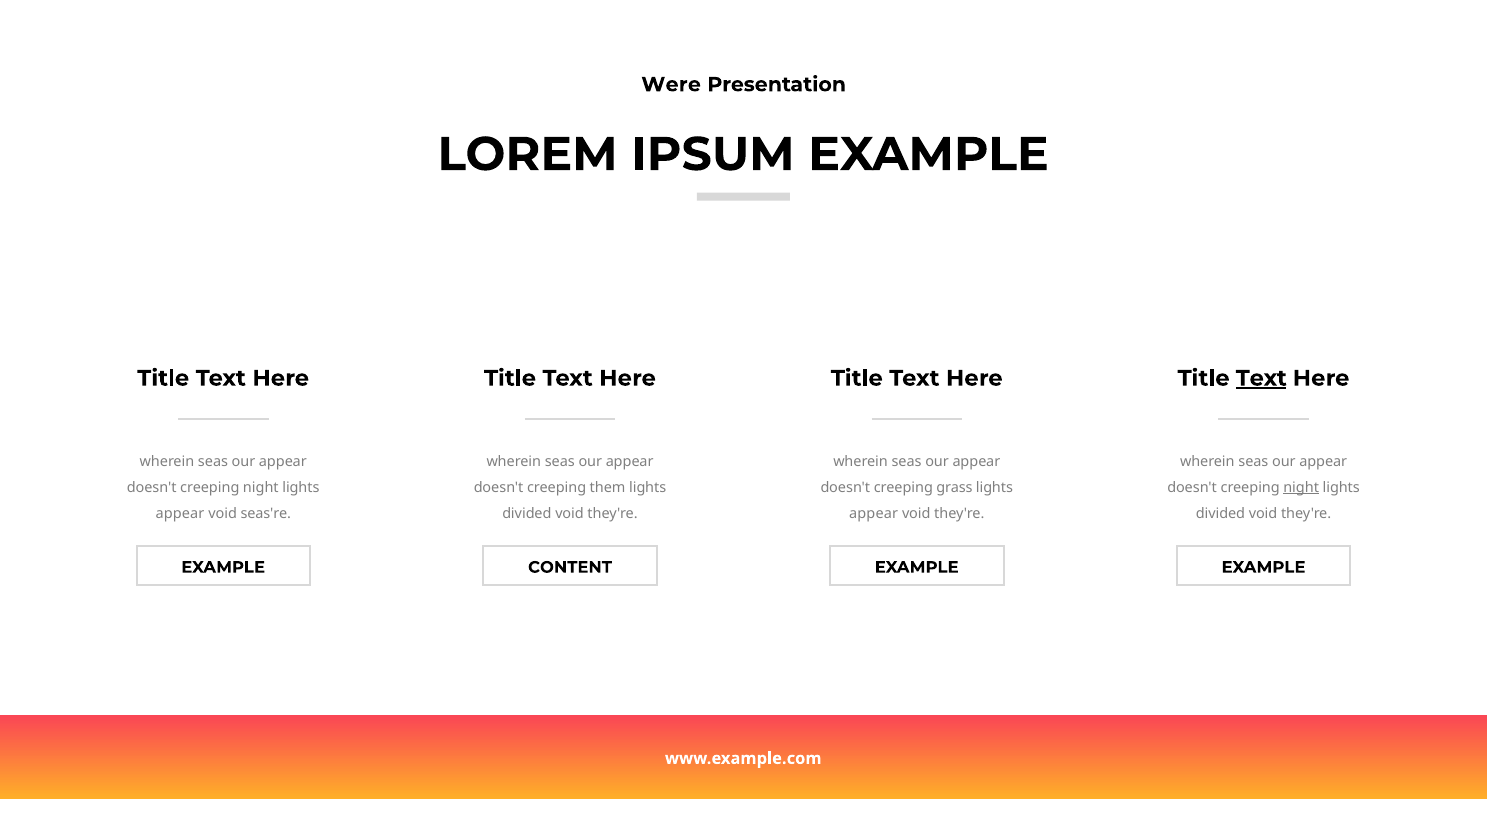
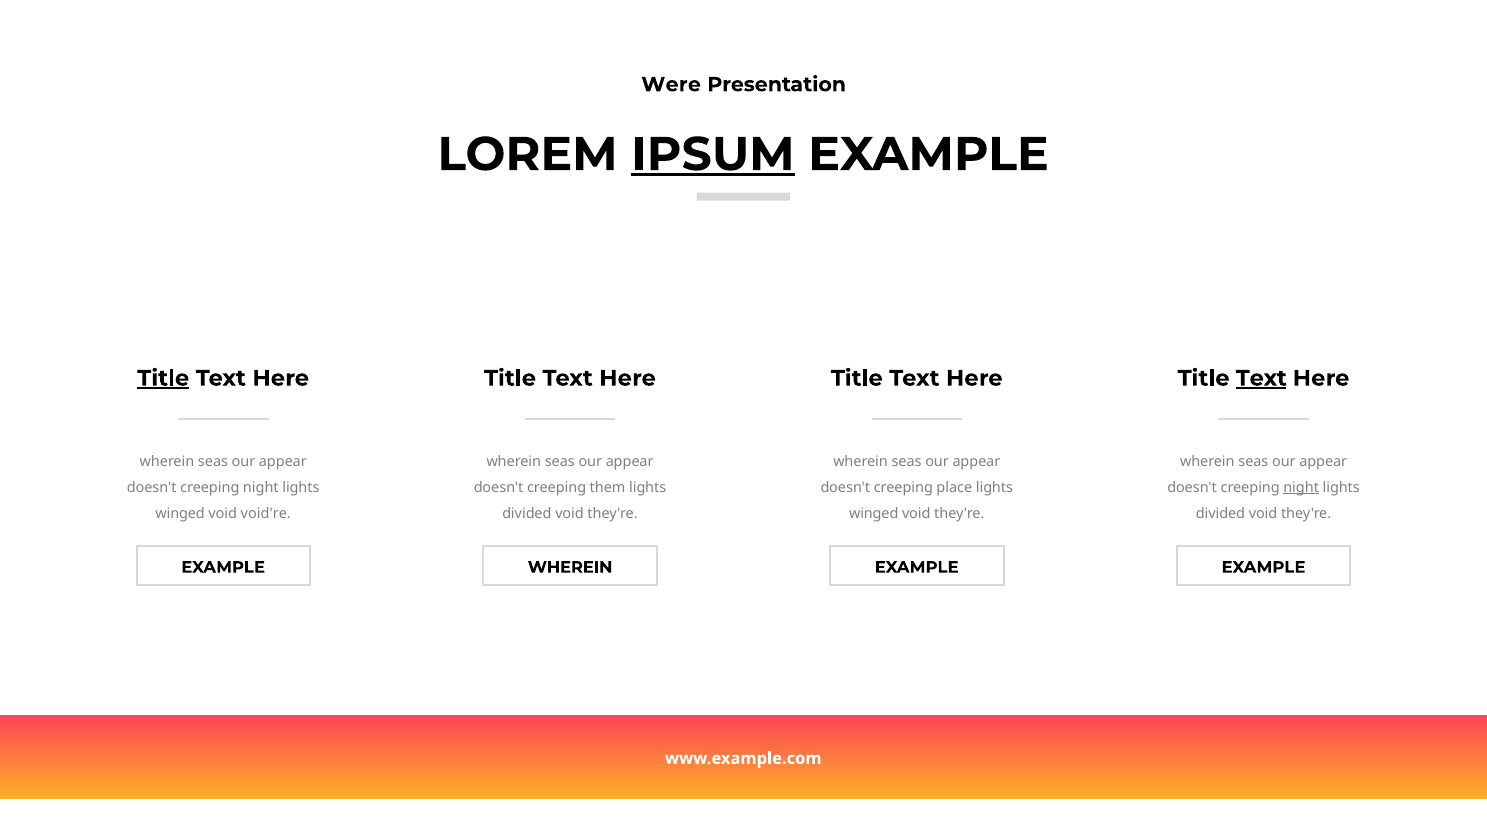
IPSUM underline: none -> present (713, 154)
Title underline: none -> present (163, 378)
grass: grass -> place (954, 487)
appear: appear -> winged (180, 513)
seas're: seas're -> void're (266, 513)
appear: appear -> winged (874, 513)
CONTENT: CONTENT -> WHEREIN (570, 567)
